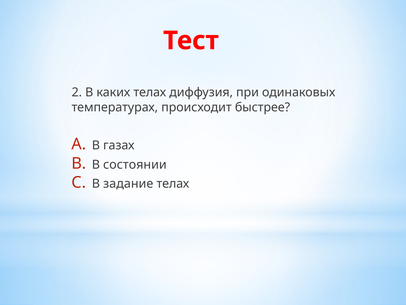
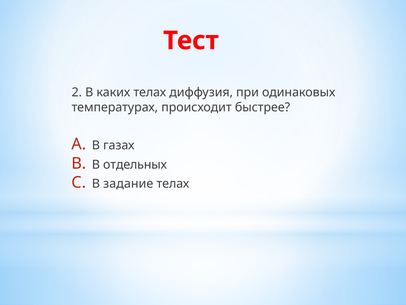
состоянии: состоянии -> отдельных (135, 164)
